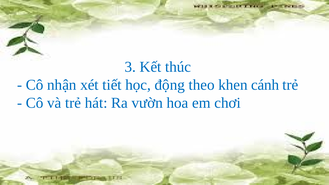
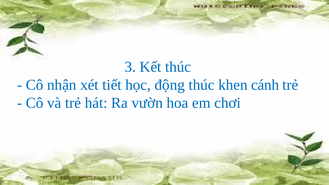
động theo: theo -> thúc (202, 85)
